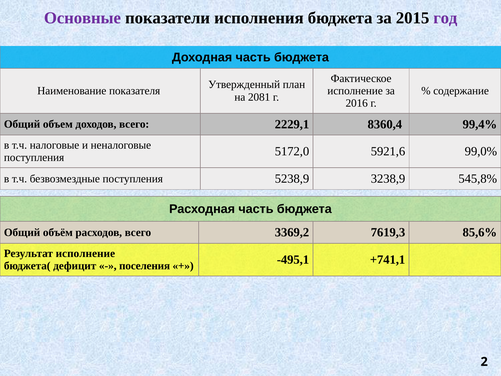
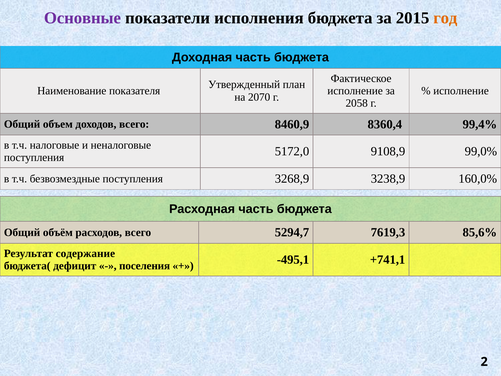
год colour: purple -> orange (445, 18)
содержание: содержание -> исполнение (461, 91)
2081: 2081 -> 2070 (259, 97)
2016: 2016 -> 2058 (357, 103)
2229,1: 2229,1 -> 8460,9 (292, 124)
5921,6: 5921,6 -> 9108,9 (388, 151)
5238,9: 5238,9 -> 3268,9 (292, 179)
545,8%: 545,8% -> 160,0% (478, 179)
3369,2: 3369,2 -> 5294,7 (292, 232)
Результат исполнение: исполнение -> содержание (85, 253)
